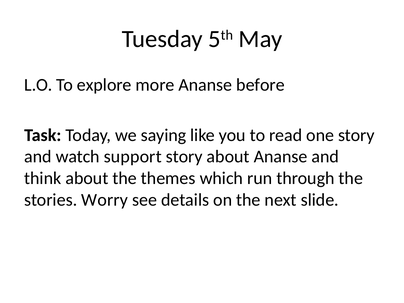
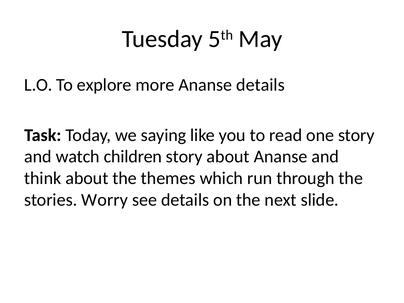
Ananse before: before -> details (260, 85)
support: support -> children (133, 157)
